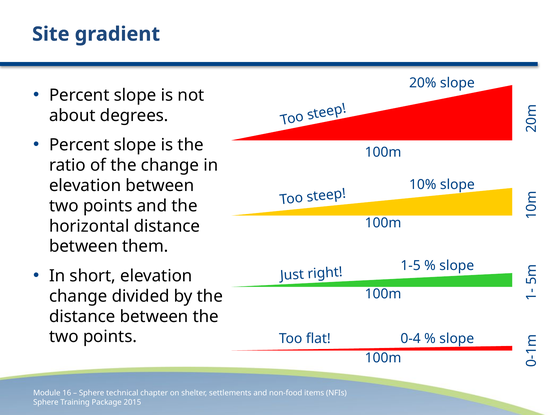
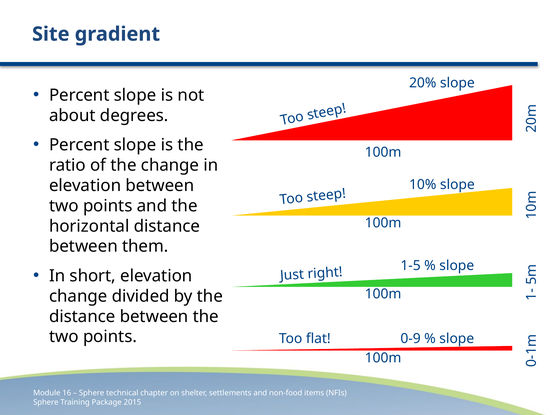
0-4: 0-4 -> 0-9 (411, 338)
